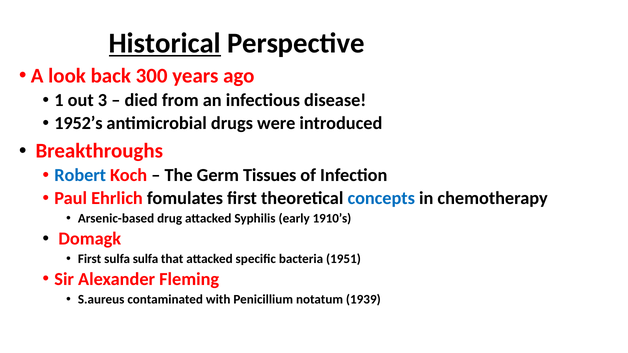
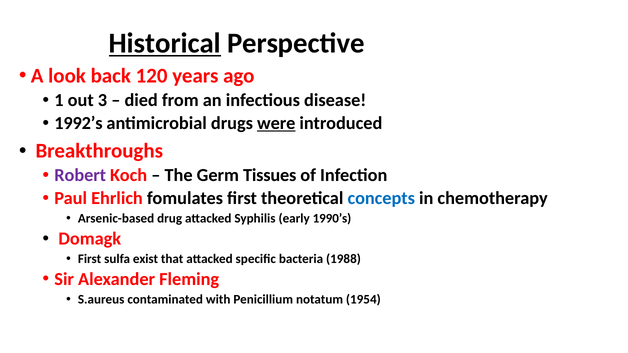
300: 300 -> 120 (152, 76)
1952’s: 1952’s -> 1992’s (78, 123)
were underline: none -> present (276, 123)
Robert colour: blue -> purple (80, 175)
1910’s: 1910’s -> 1990’s (332, 219)
sulfa sulfa: sulfa -> exist (146, 259)
1951: 1951 -> 1988 (343, 259)
1939: 1939 -> 1954 (363, 300)
